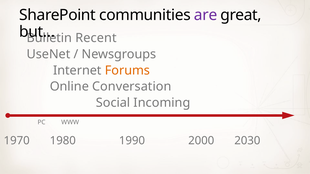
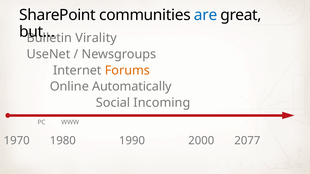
are colour: purple -> blue (206, 15)
Recent: Recent -> Virality (96, 38)
Conversation: Conversation -> Automatically (132, 87)
2030: 2030 -> 2077 (247, 141)
